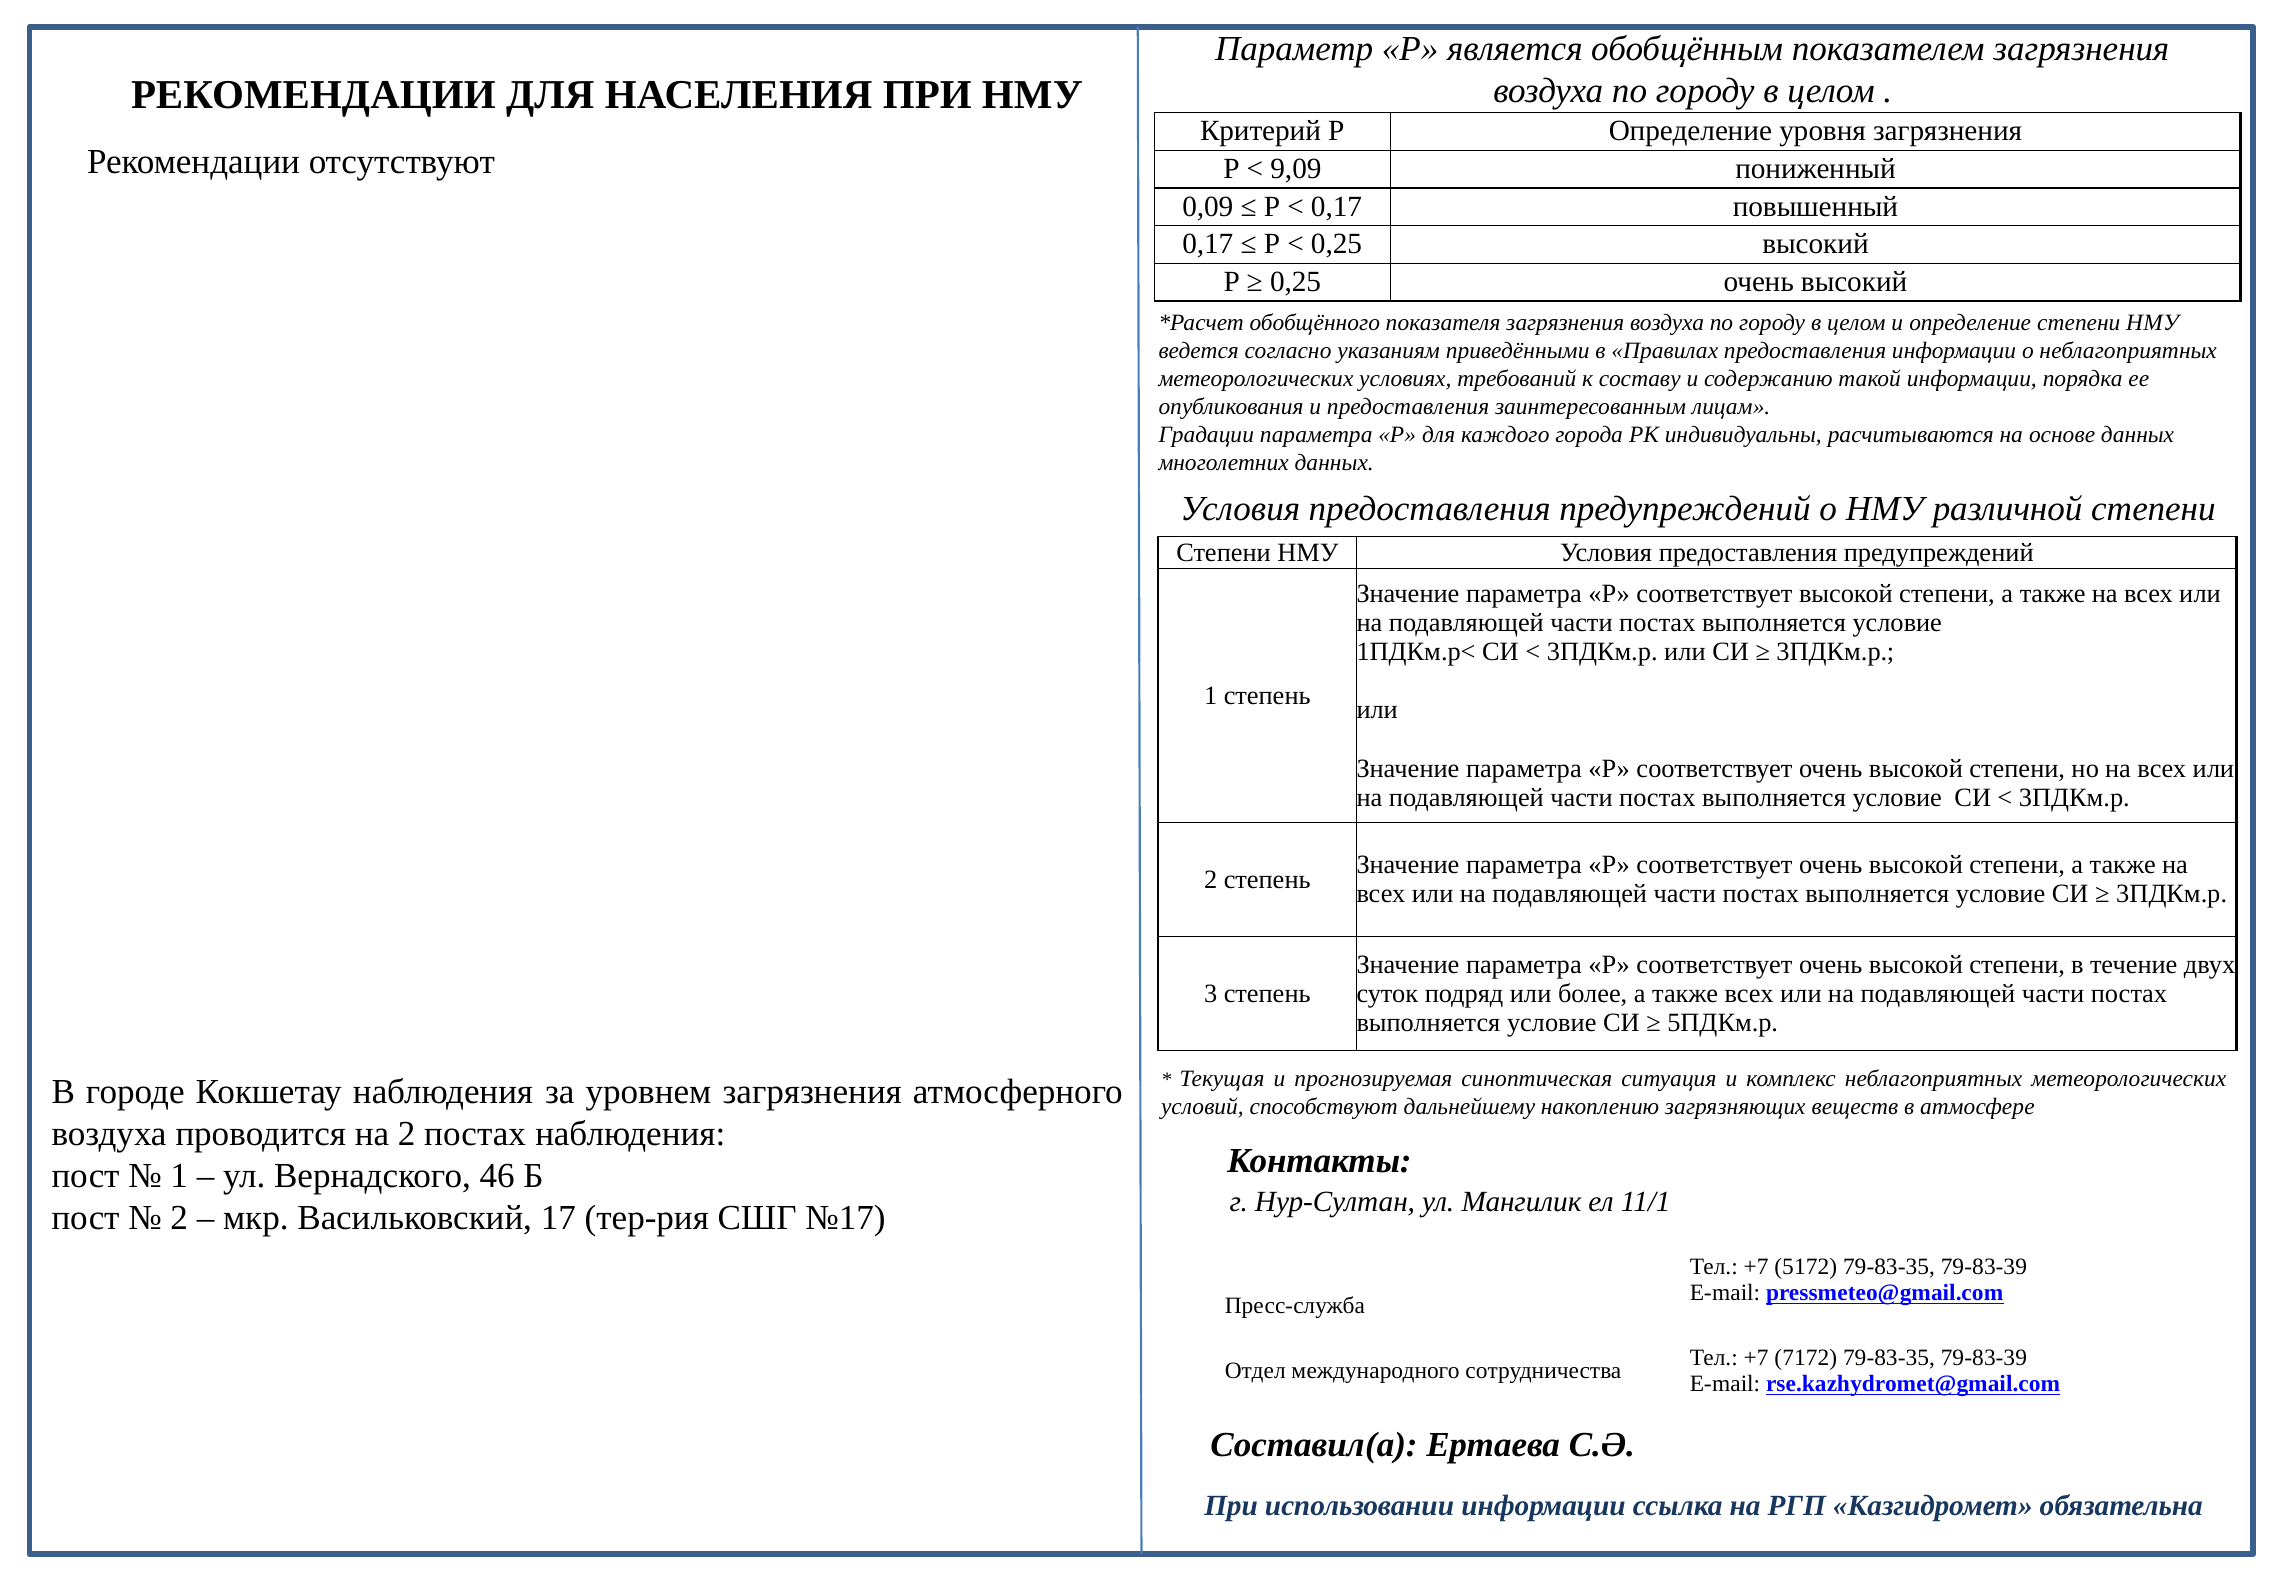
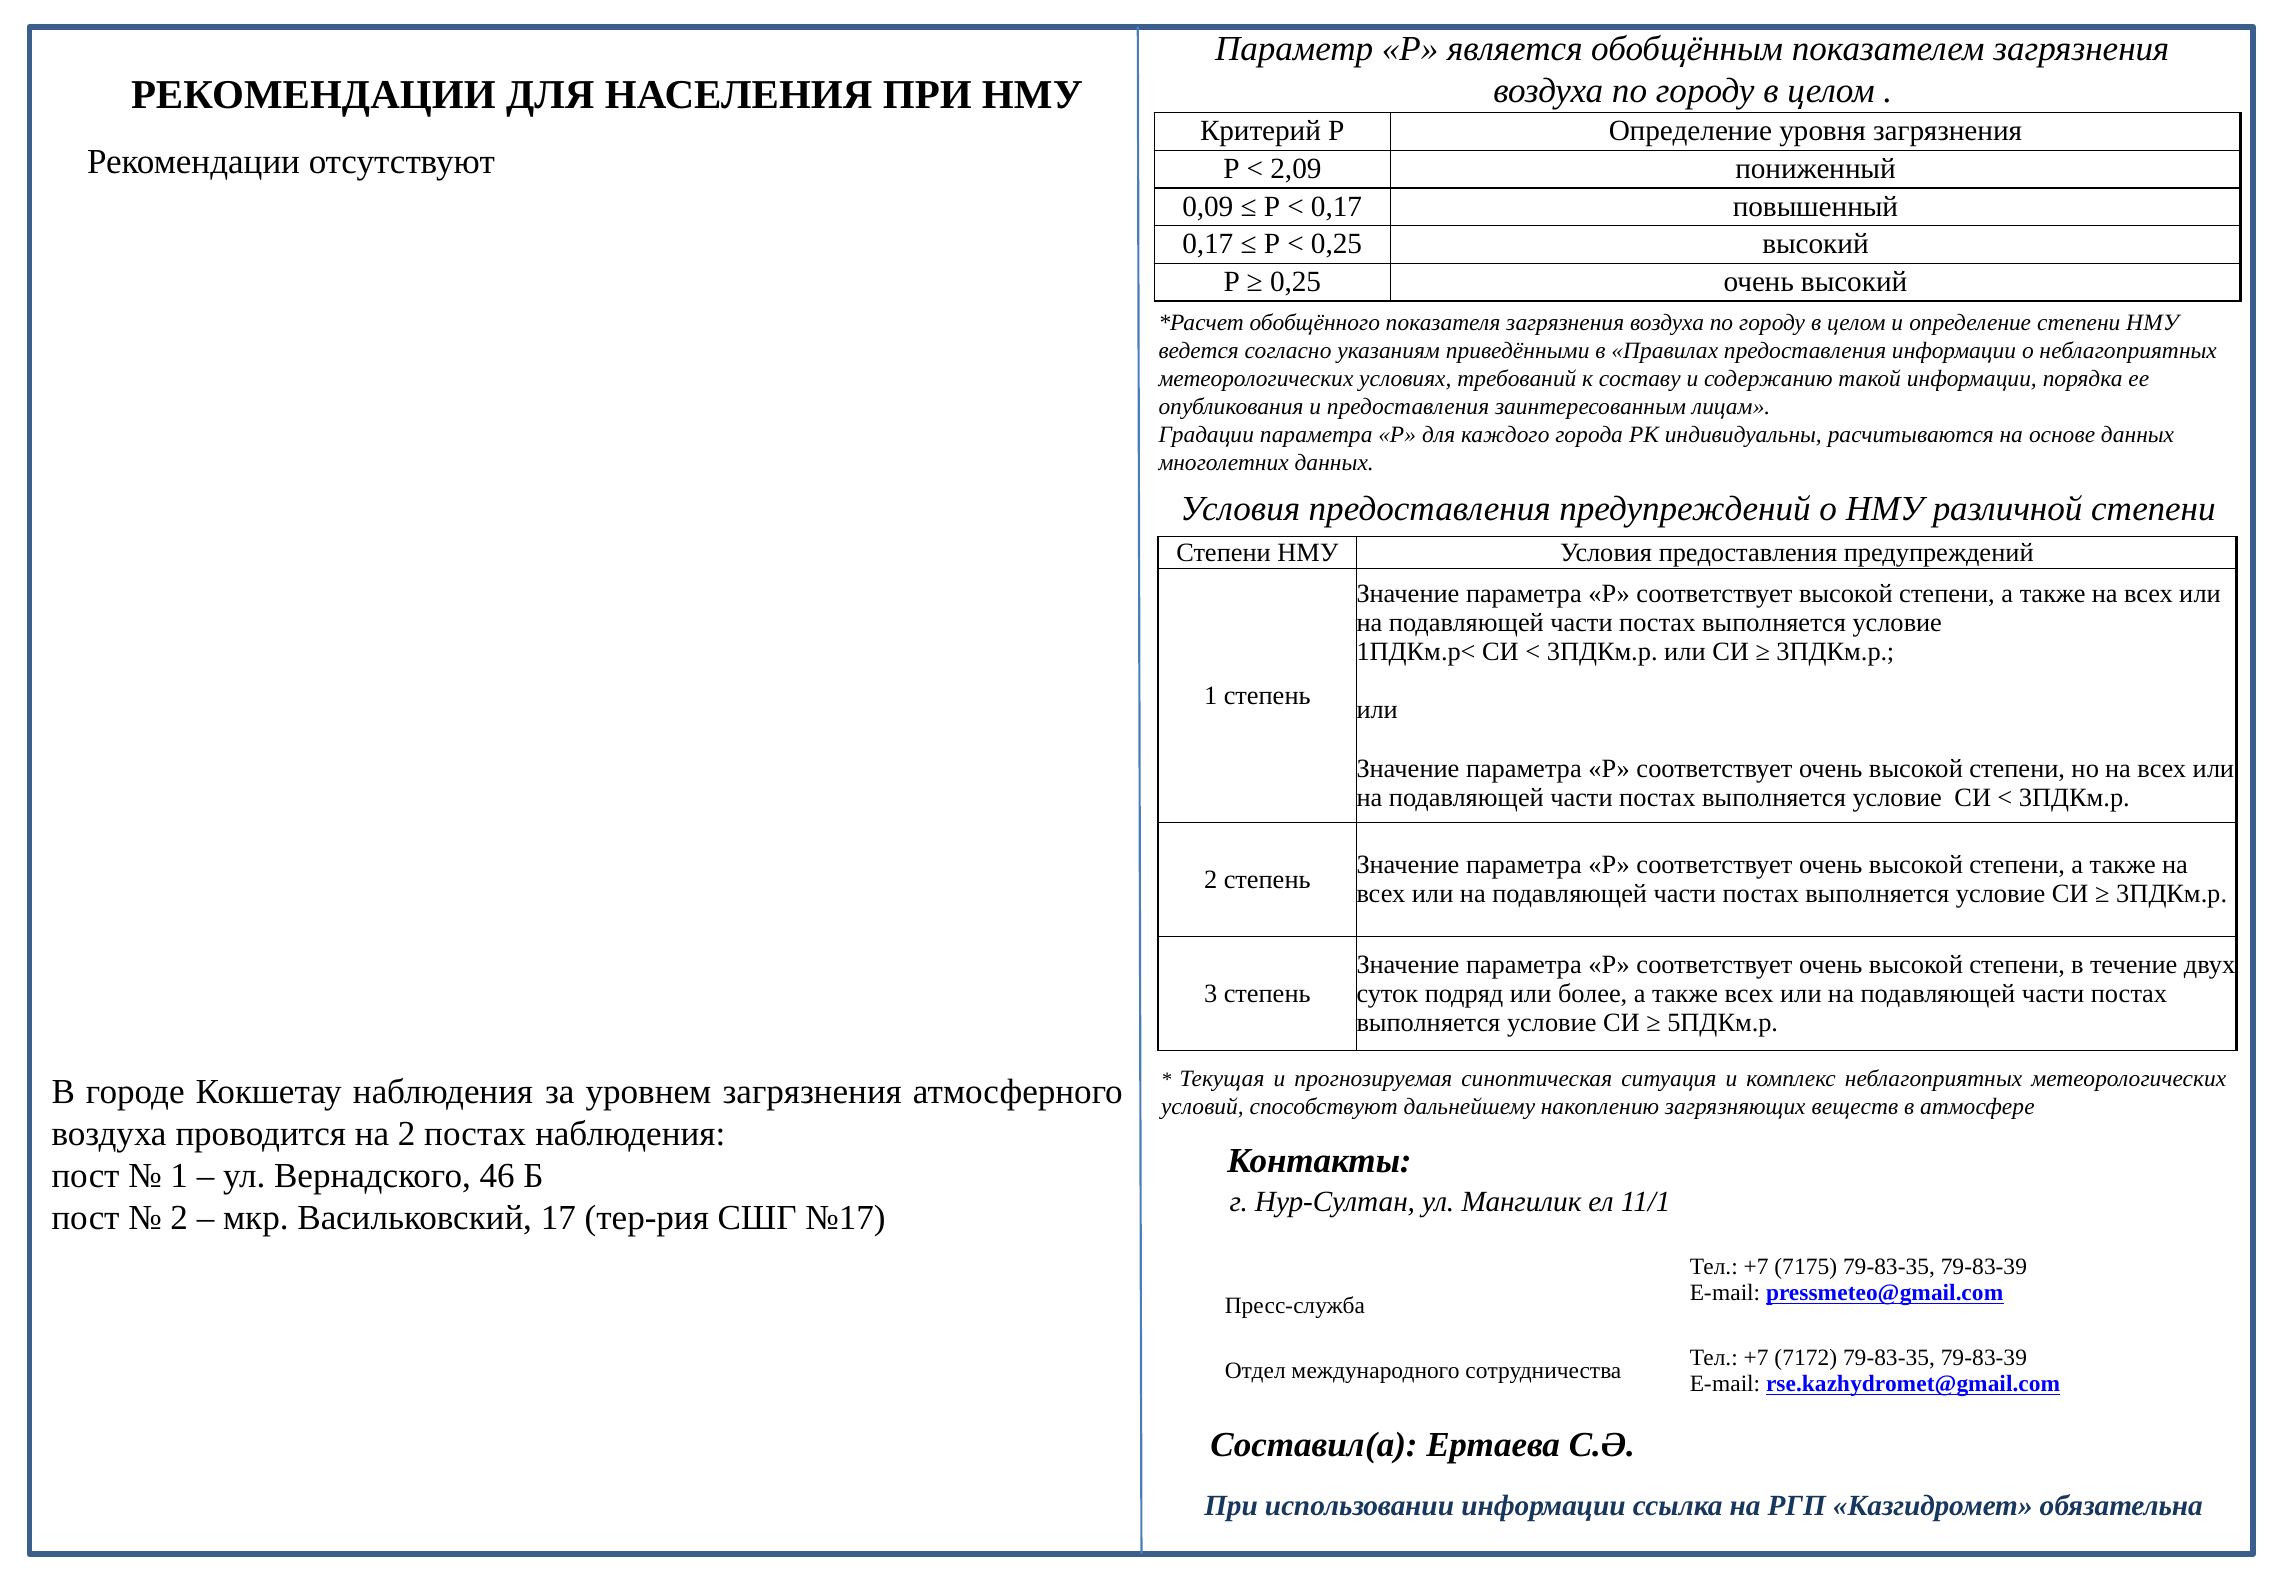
9,09: 9,09 -> 2,09 (1296, 169)
5172: 5172 -> 7175 (1806, 1266)
